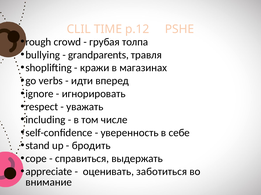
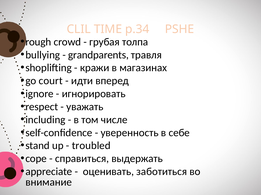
p.12: p.12 -> p.34 (137, 29)
verbs: verbs -> court (51, 81)
бродить: бродить -> troubled (91, 146)
